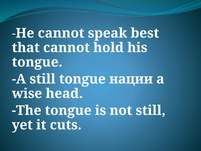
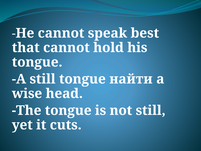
нации: нации -> найти (131, 79)
